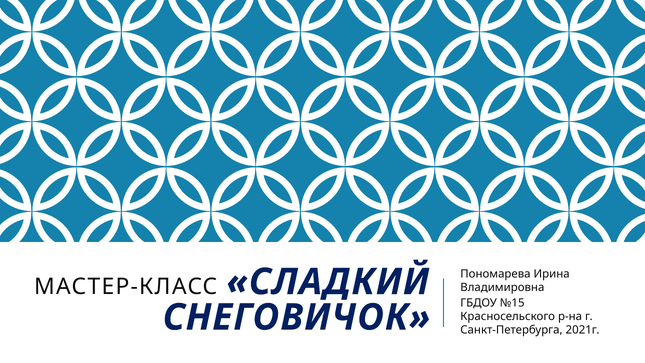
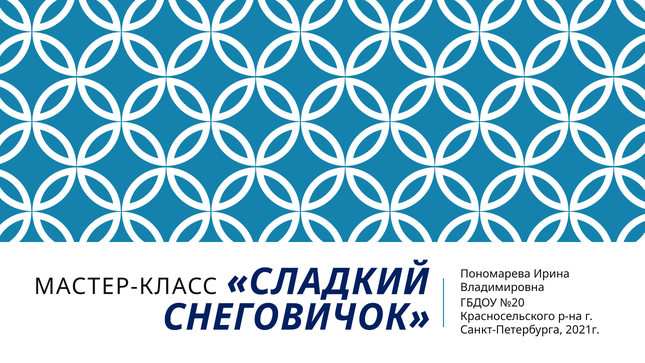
№15: №15 -> №20 (512, 303)
